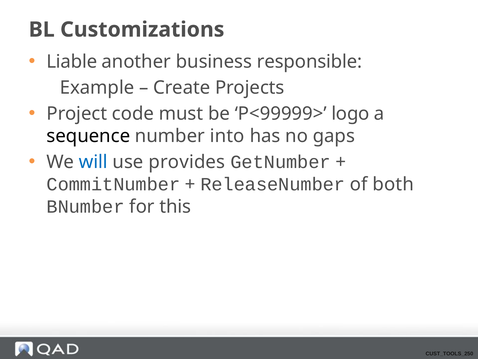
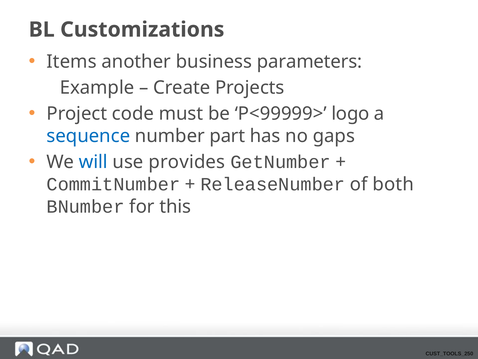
Liable: Liable -> Items (72, 61)
responsible: responsible -> parameters (310, 61)
sequence colour: black -> blue (88, 136)
into: into -> part (227, 136)
